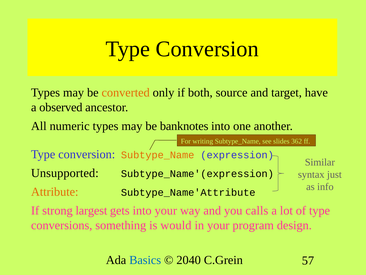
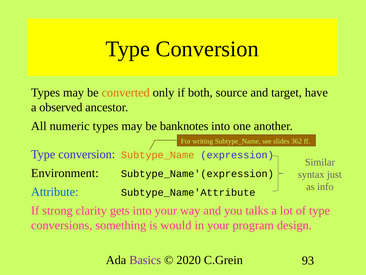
Unsupported: Unsupported -> Environment (65, 173)
Attribute colour: orange -> blue (55, 192)
largest: largest -> clarity (91, 210)
calls: calls -> talks (257, 210)
Basics colour: blue -> purple (145, 260)
2040: 2040 -> 2020 (189, 260)
57: 57 -> 93 (308, 260)
